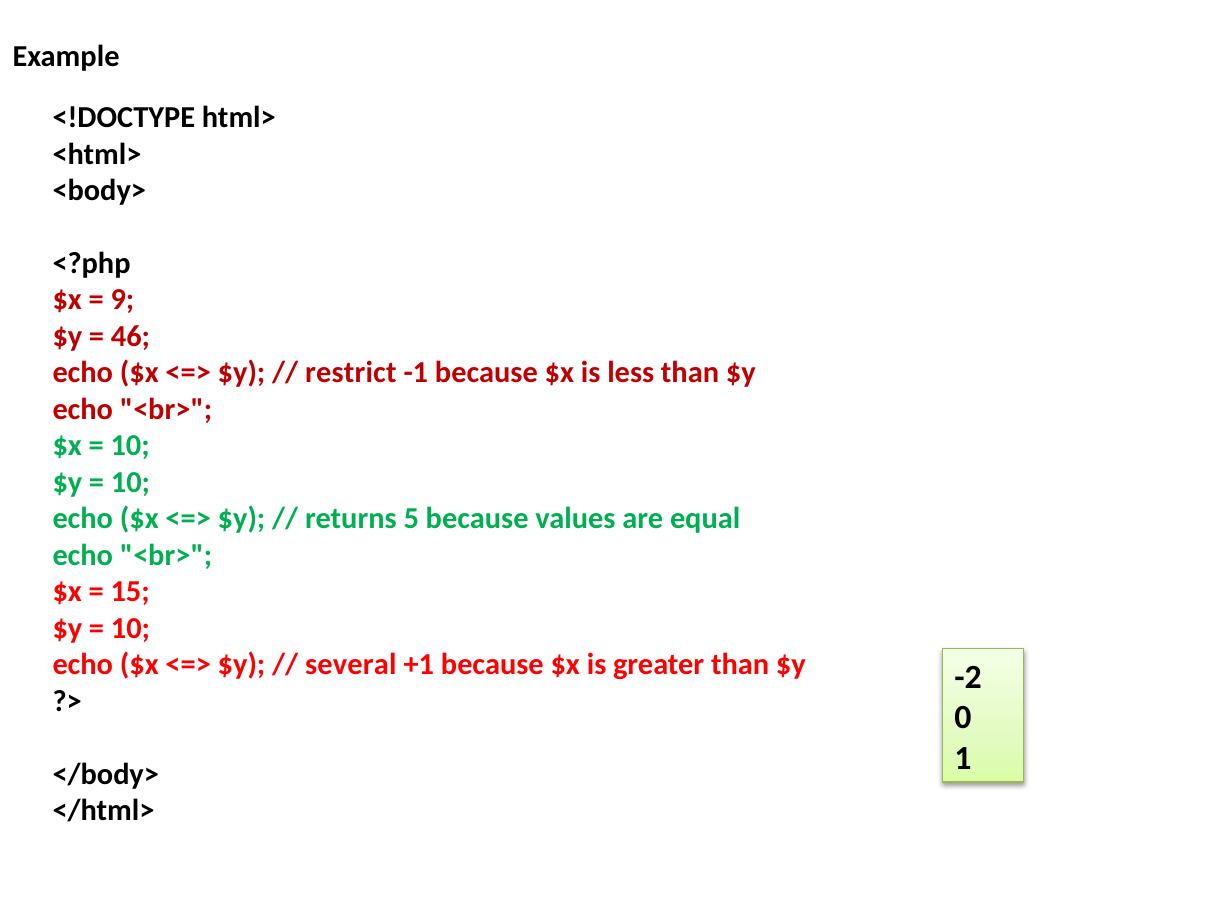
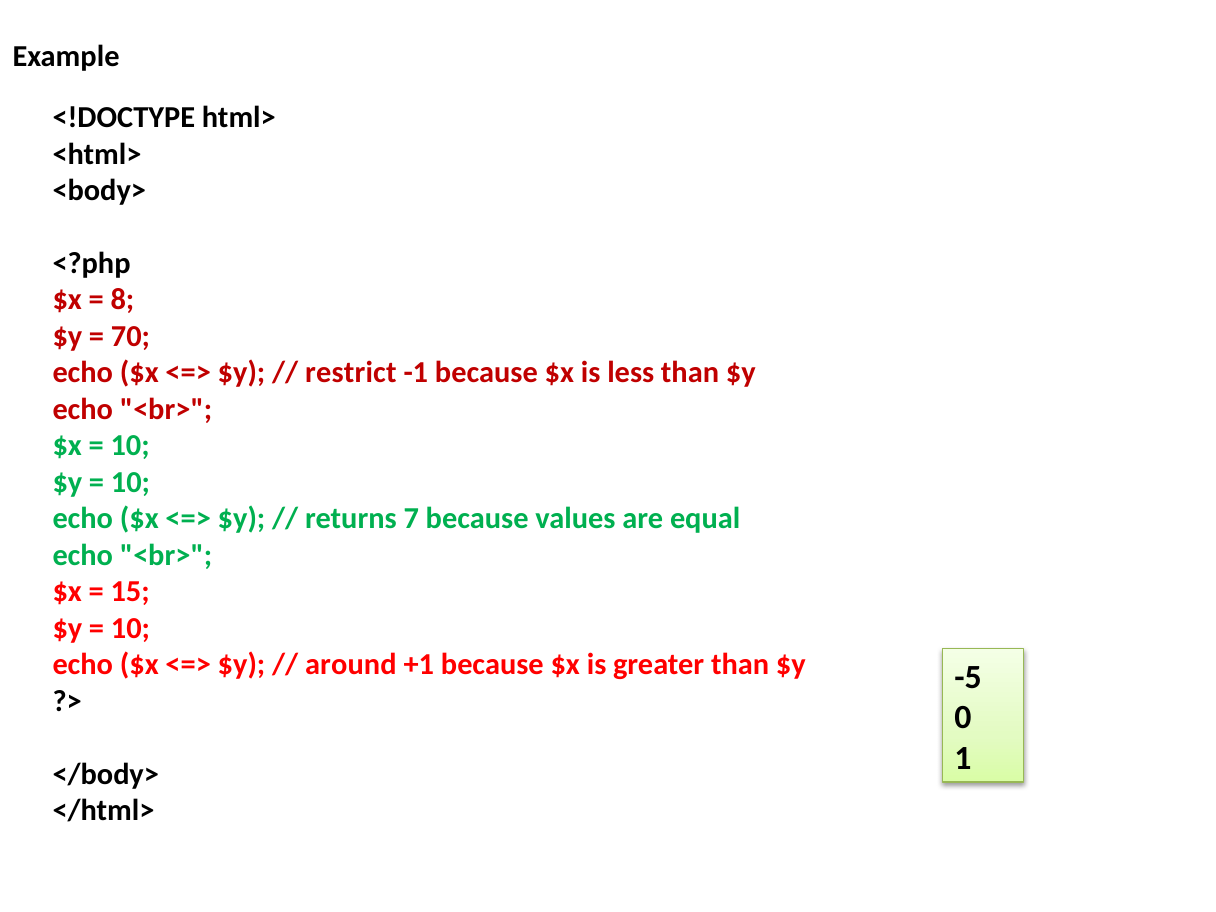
9: 9 -> 8 (122, 300)
46: 46 -> 70 (131, 336)
5: 5 -> 7 (411, 519)
several: several -> around (351, 665)
-2: -2 -> -5 (968, 677)
